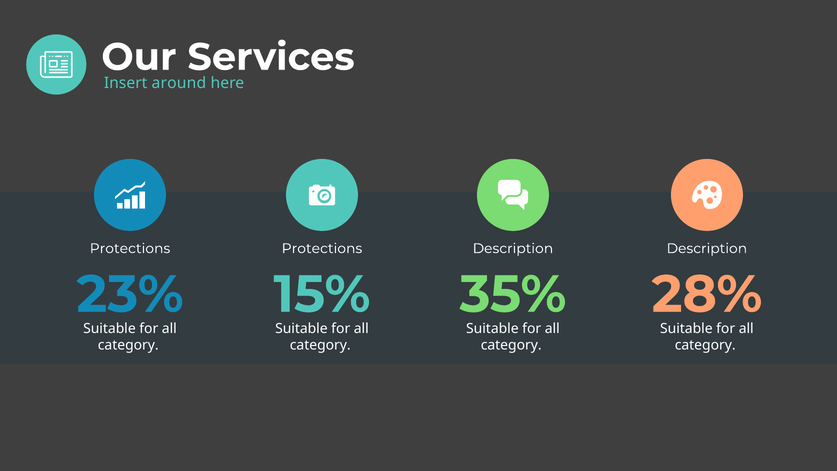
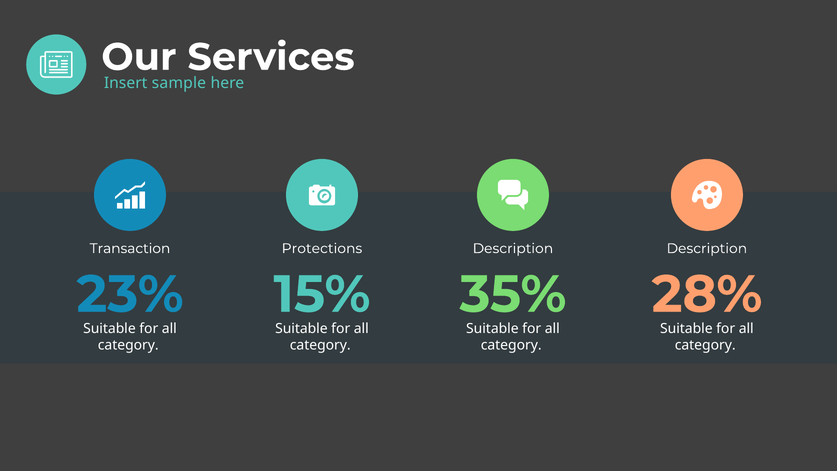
around: around -> sample (179, 83)
Protections: Protections -> Transaction (130, 248)
